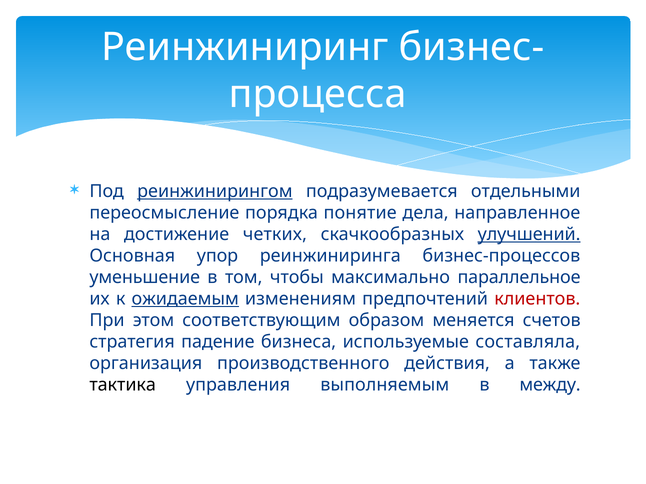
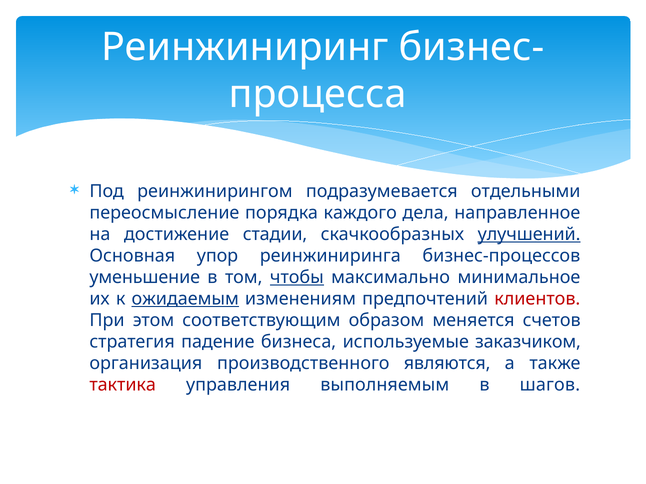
реинжинирингом underline: present -> none (215, 191)
понятие: понятие -> каждого (360, 213)
четких: четких -> стадии (275, 234)
чтобы underline: none -> present (297, 278)
параллельное: параллельное -> минимальное (519, 278)
составляла: составляла -> заказчиком (528, 342)
действия: действия -> являются (447, 364)
тактика colour: black -> red (123, 385)
между: между -> шагов (550, 385)
